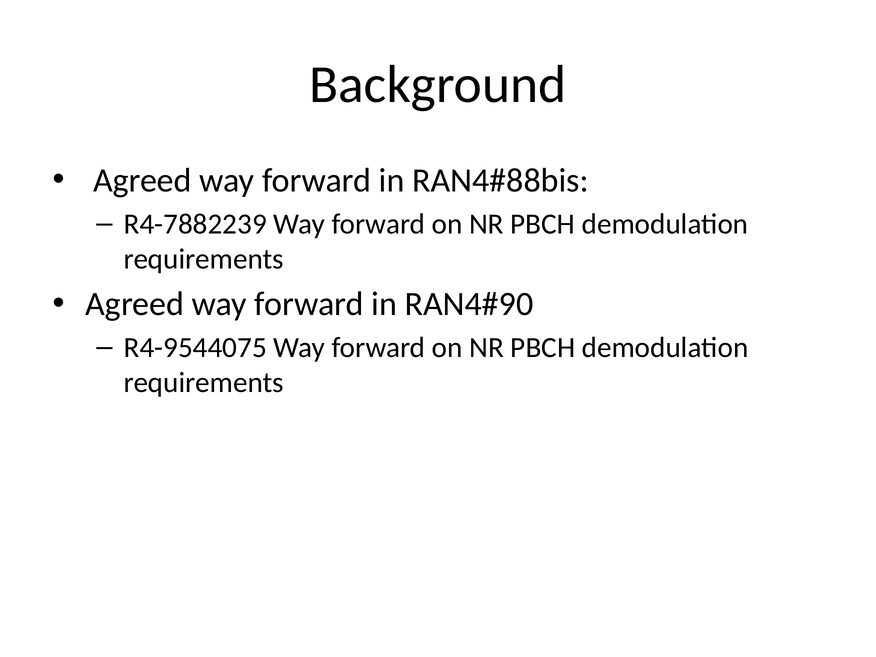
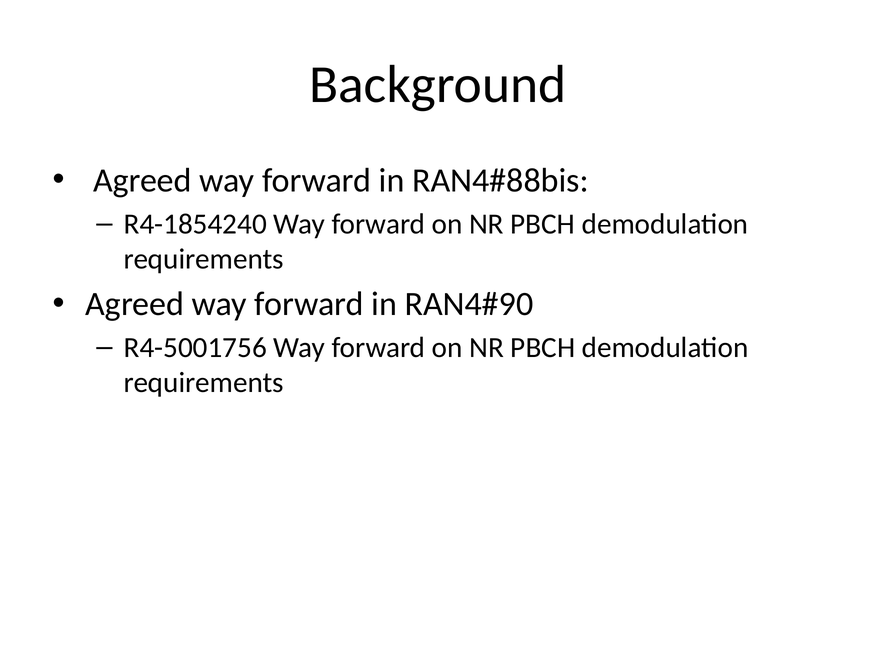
R4-7882239: R4-7882239 -> R4-1854240 (195, 224)
R4-9544075: R4-9544075 -> R4-5001756 (195, 348)
